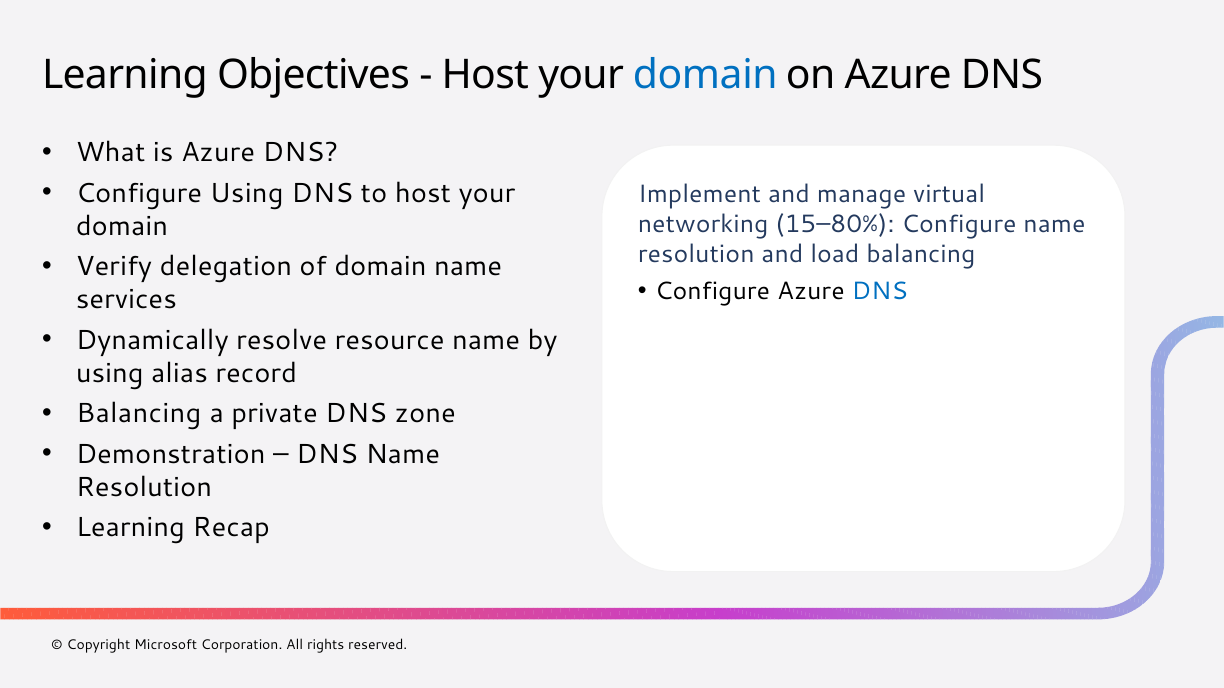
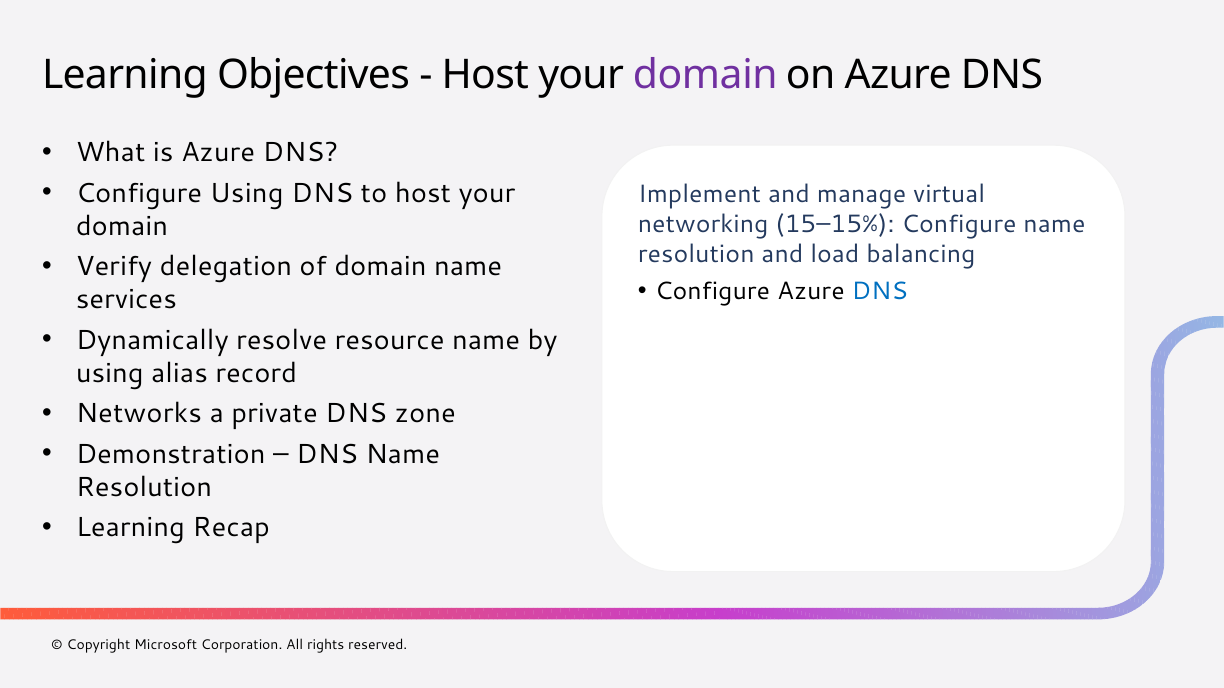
domain colour: blue -> purple (705, 75)
15–80%: 15–80% -> 15–15% (835, 224)
Balancing: Balancing -> Networks (139, 414)
